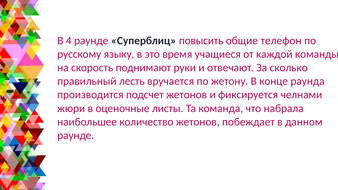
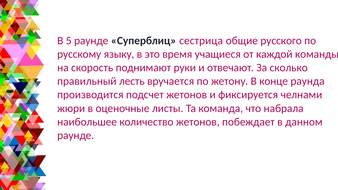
4: 4 -> 5 (69, 41)
повысить: повысить -> сестрица (201, 41)
телефон: телефон -> русского (281, 41)
